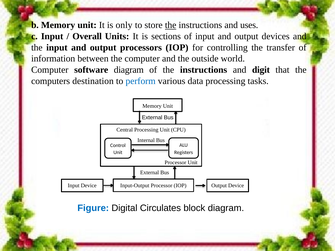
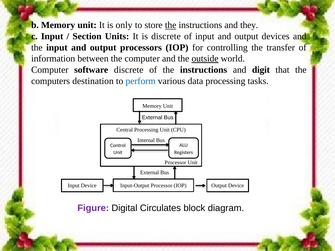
uses: uses -> they (249, 25)
Overall: Overall -> Section (87, 36)
is sections: sections -> discrete (166, 36)
outside underline: none -> present (205, 59)
software diagram: diagram -> discrete (129, 70)
Figure colour: blue -> purple (93, 208)
